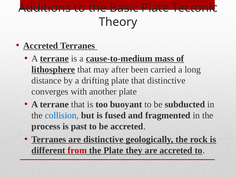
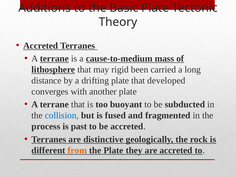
after: after -> rigid (120, 70)
that distinctive: distinctive -> developed (166, 81)
from colour: red -> orange (77, 150)
